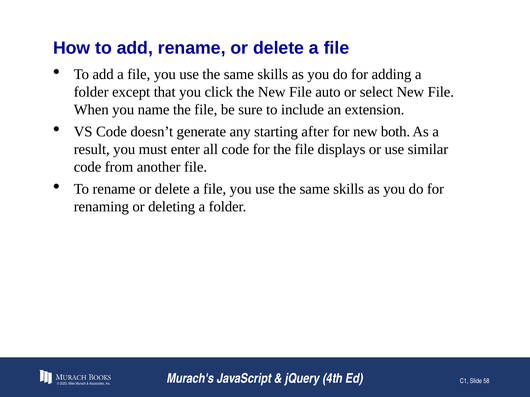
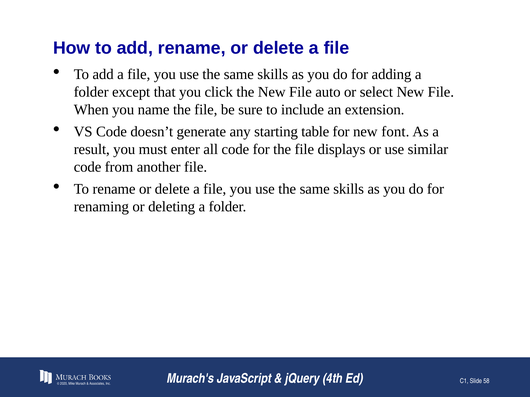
after: after -> table (315, 132)
both: both -> font (395, 132)
